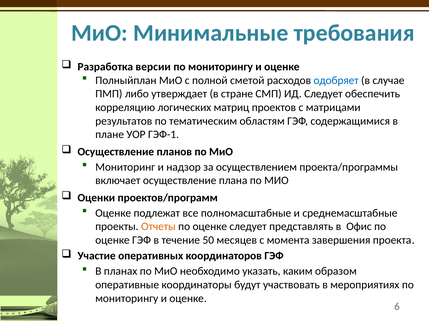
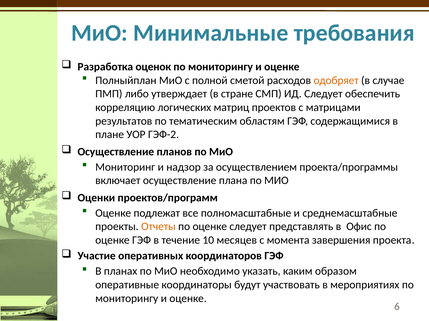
версии: версии -> оценок (153, 67)
одобряет colour: blue -> orange (336, 81)
ГЭФ-1: ГЭФ-1 -> ГЭФ-2 (164, 135)
50: 50 -> 10 (208, 241)
